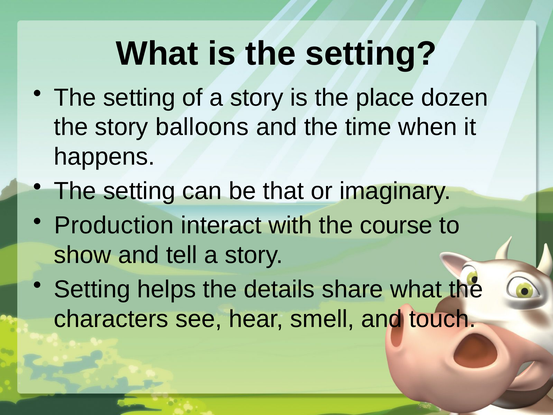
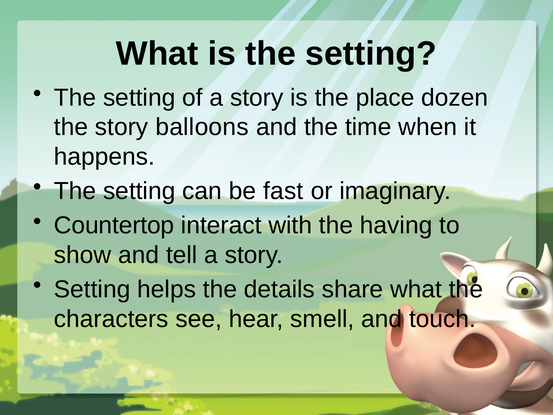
that: that -> fast (283, 191)
Production: Production -> Countertop (114, 225)
course: course -> having (396, 225)
